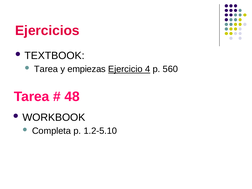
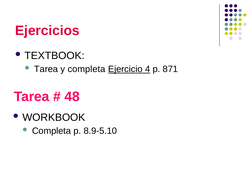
y empiezas: empiezas -> completa (87, 69)
560: 560 -> 871 (170, 69)
1.2-5.10: 1.2-5.10 -> 8.9-5.10 (100, 131)
